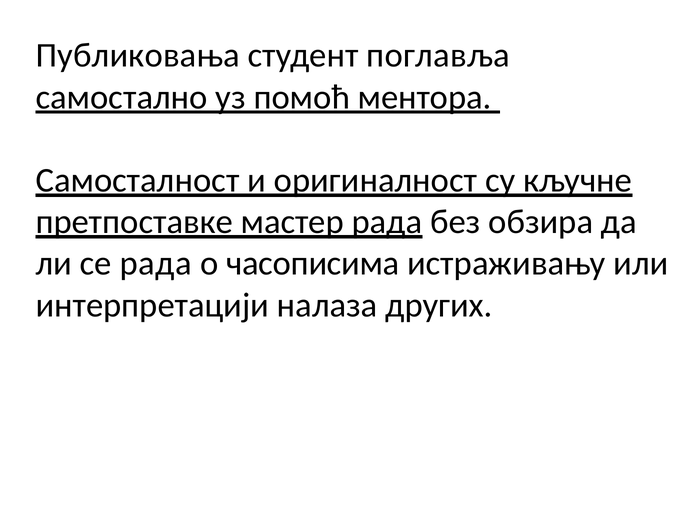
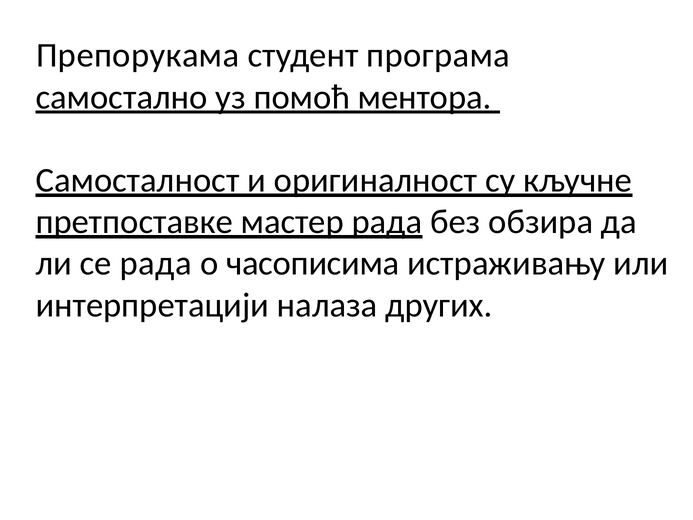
Публиковања: Публиковања -> Препорукама (138, 55)
поглавља: поглавља -> програма (438, 55)
